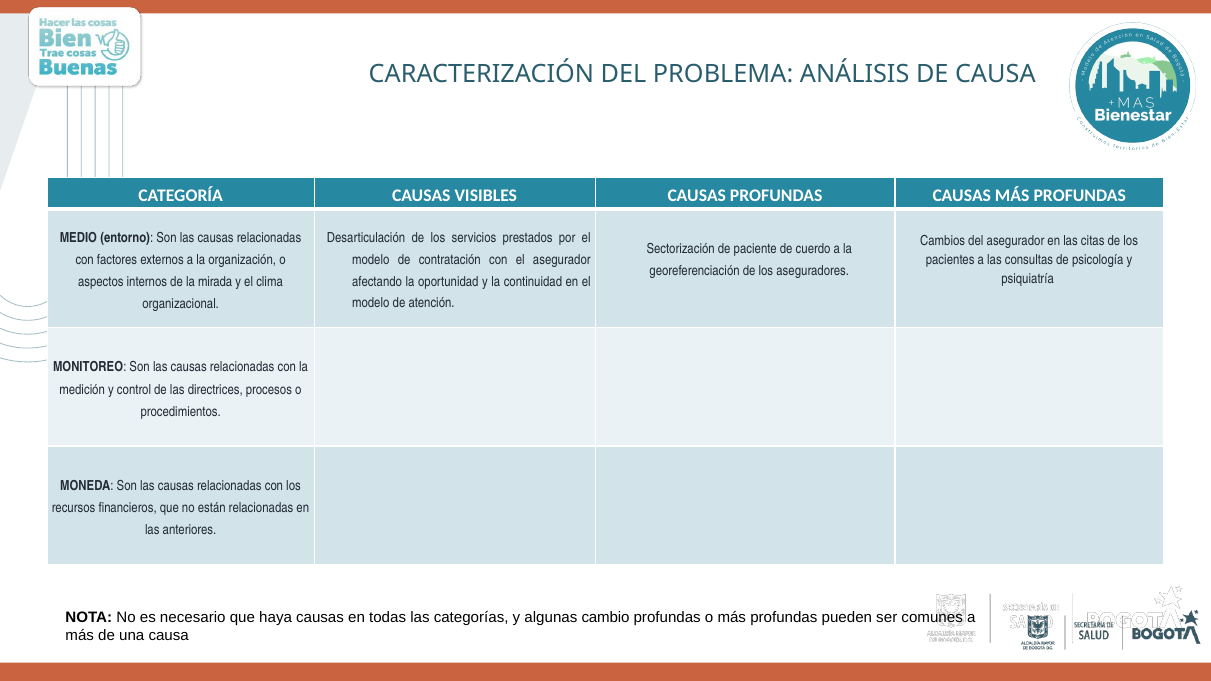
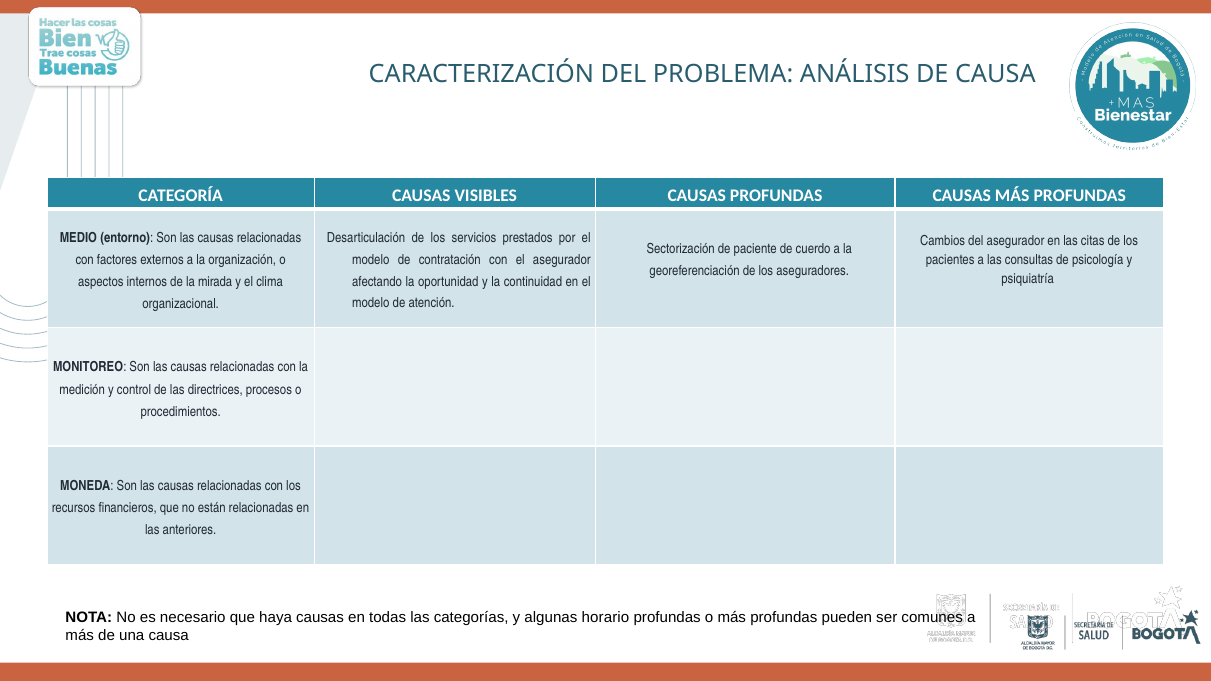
cambio: cambio -> horario (605, 617)
